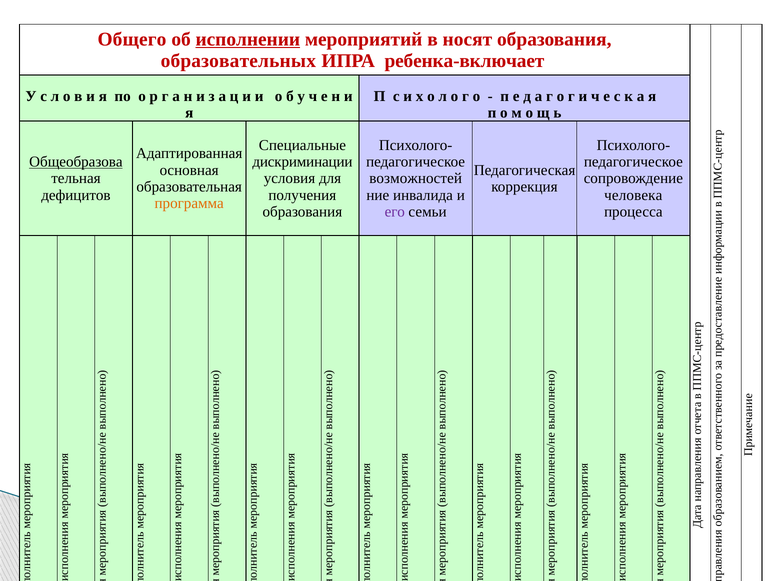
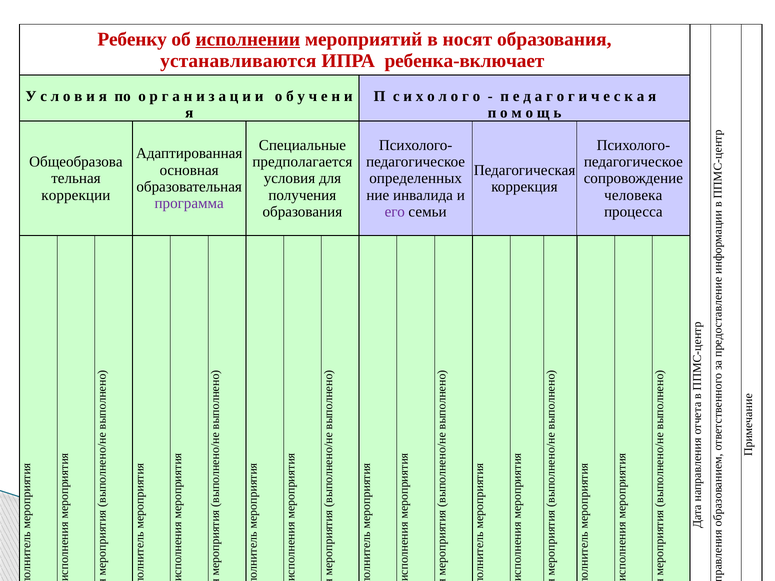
Общего: Общего -> Ребенку (132, 39)
образовательных: образовательных -> устанавливаются (238, 61)
Общеобразова underline: present -> none (76, 162)
дискриминации: дискриминации -> предполагается (302, 162)
возможностей: возможностей -> определенных (416, 178)
дефицитов: дефицитов -> коррекции (76, 195)
программа colour: orange -> purple (189, 203)
